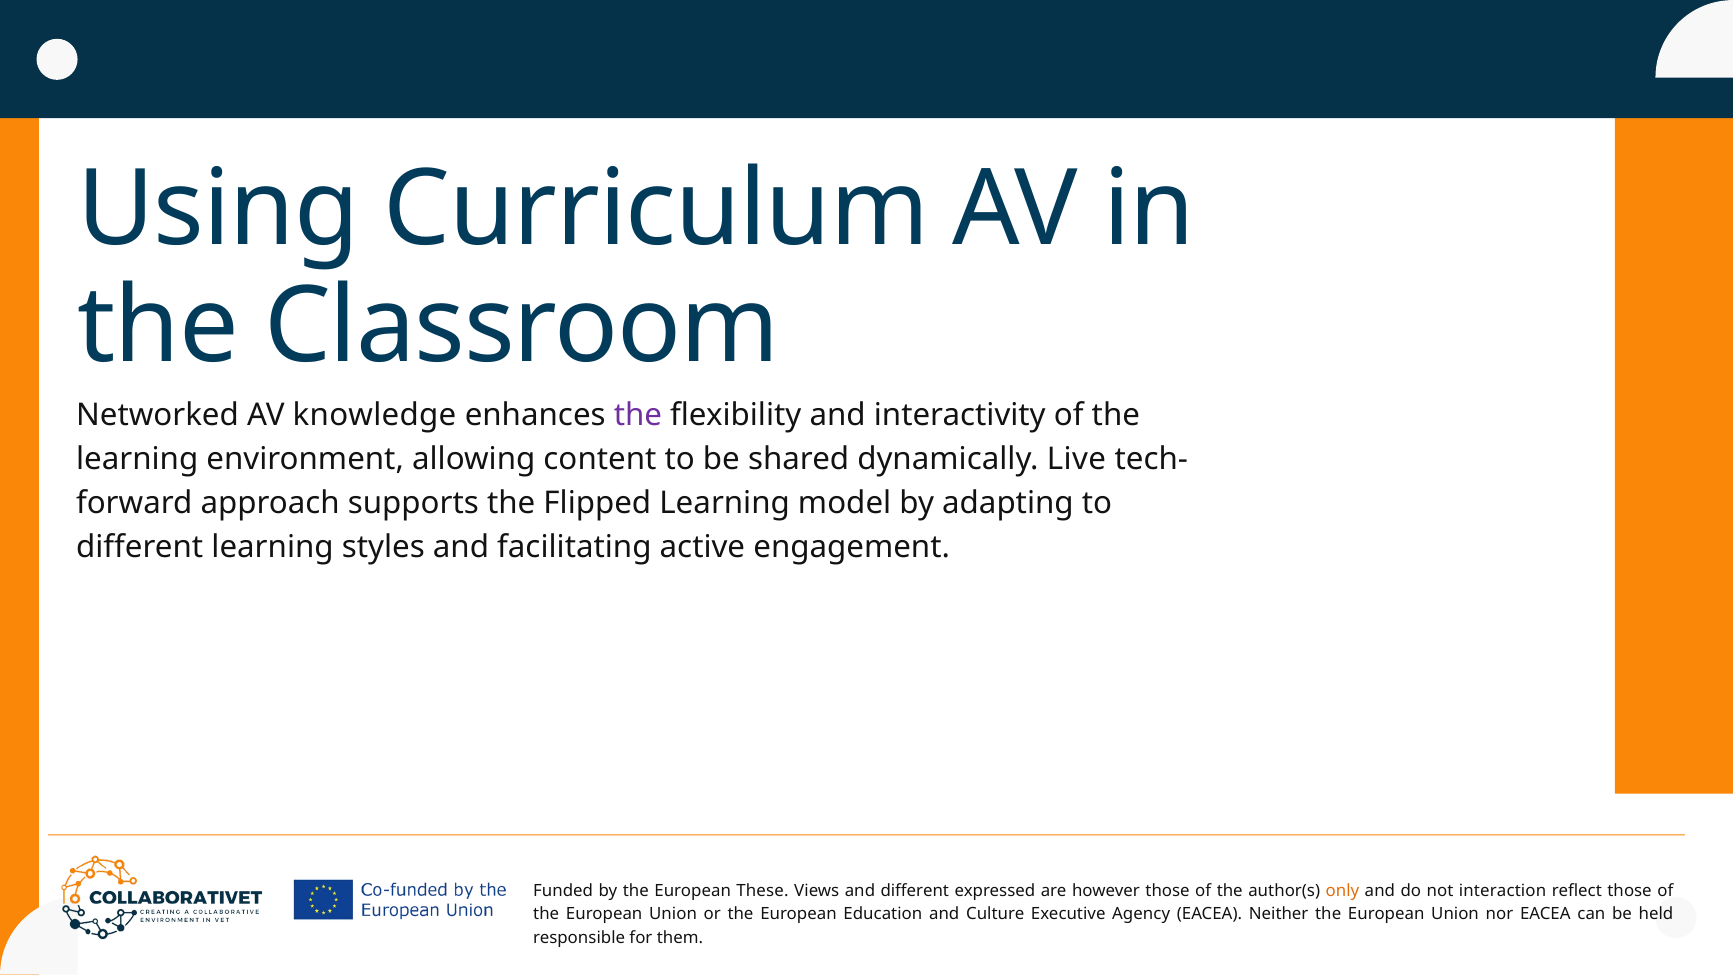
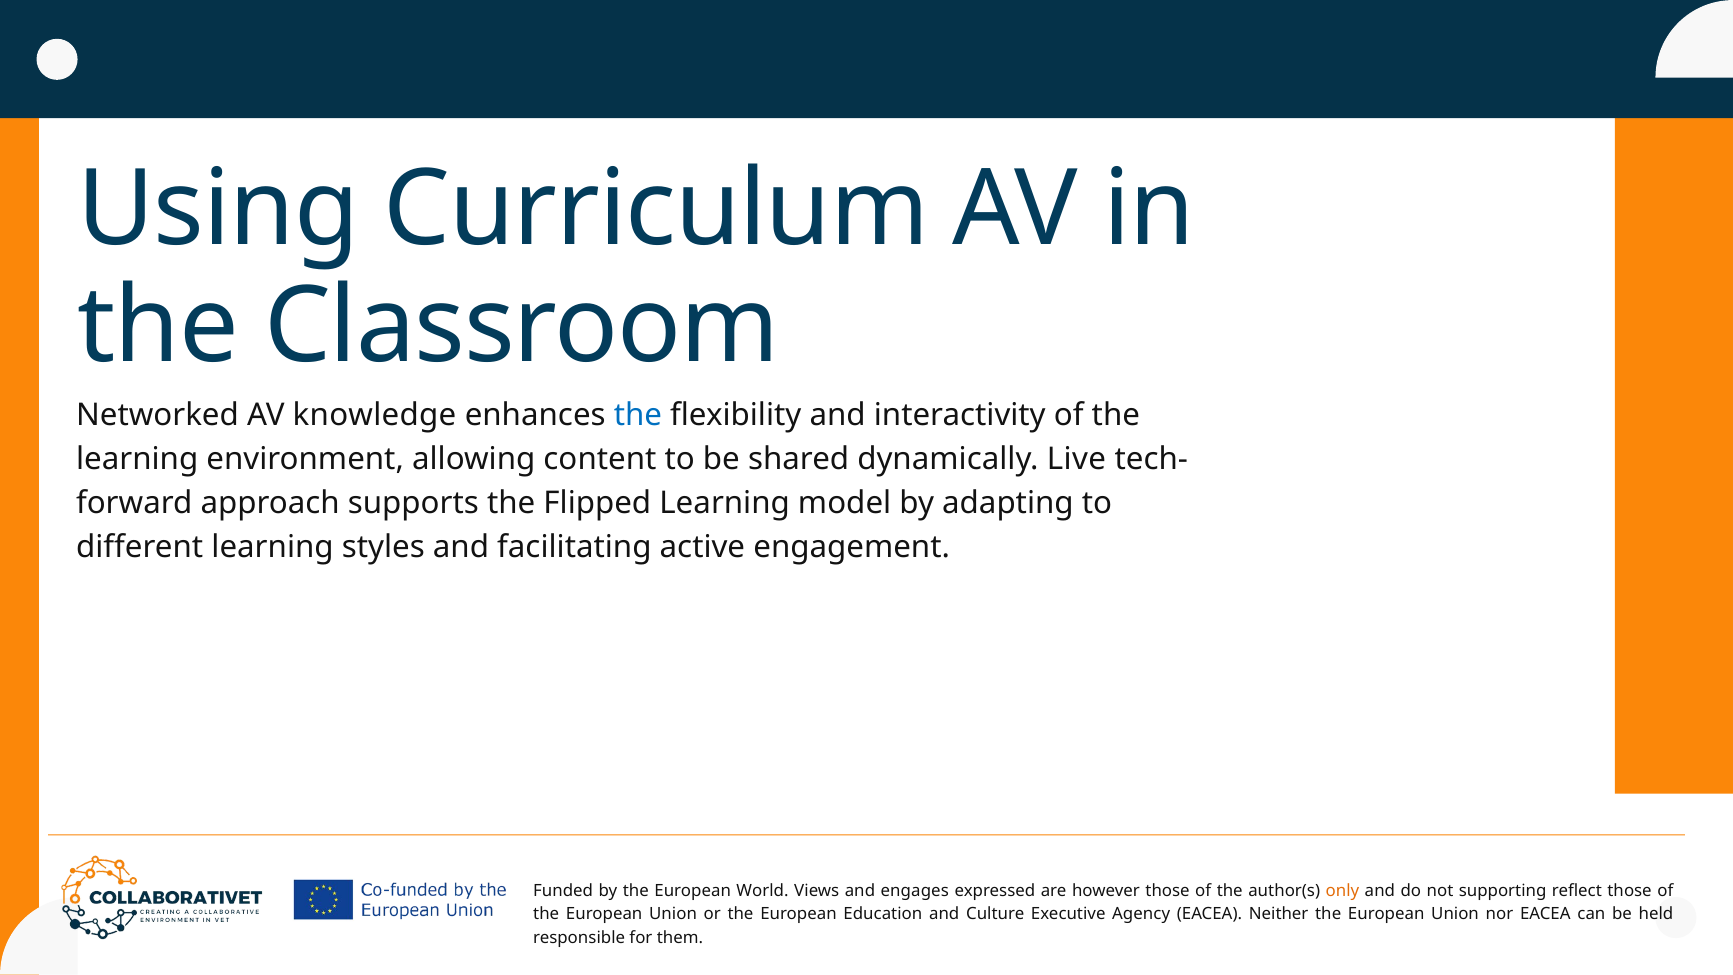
the colour: purple -> blue (638, 415)
These: These -> World (763, 891)
and different: different -> engages (915, 891)
interaction: interaction -> supporting (1503, 891)
